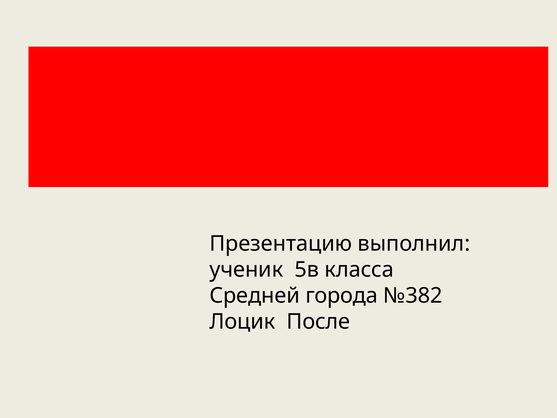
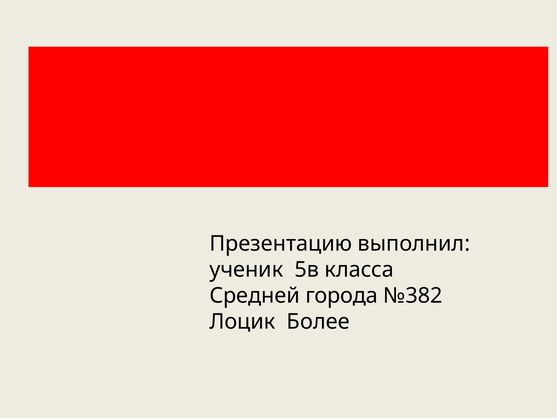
После: После -> Более (318, 322)
